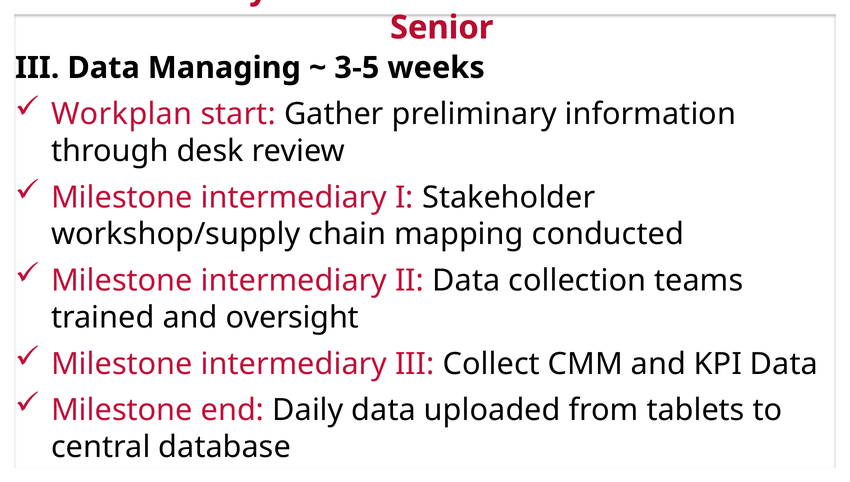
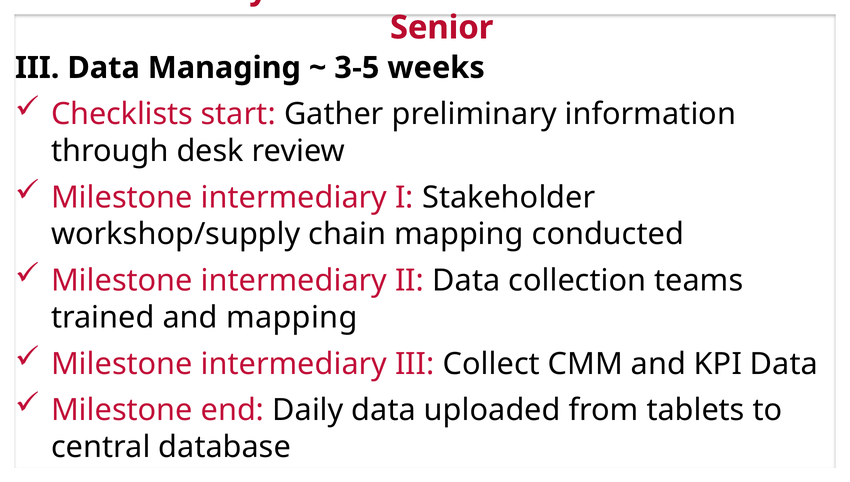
Workplan: Workplan -> Checklists (122, 114)
and oversight: oversight -> mapping (292, 318)
